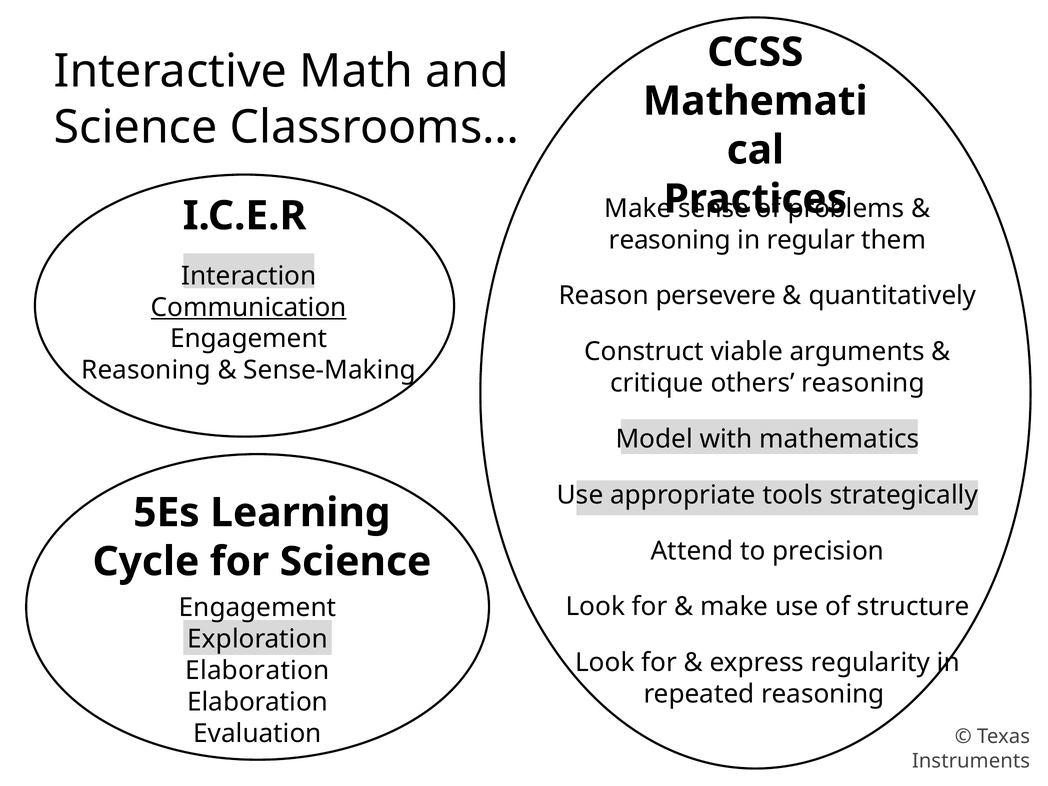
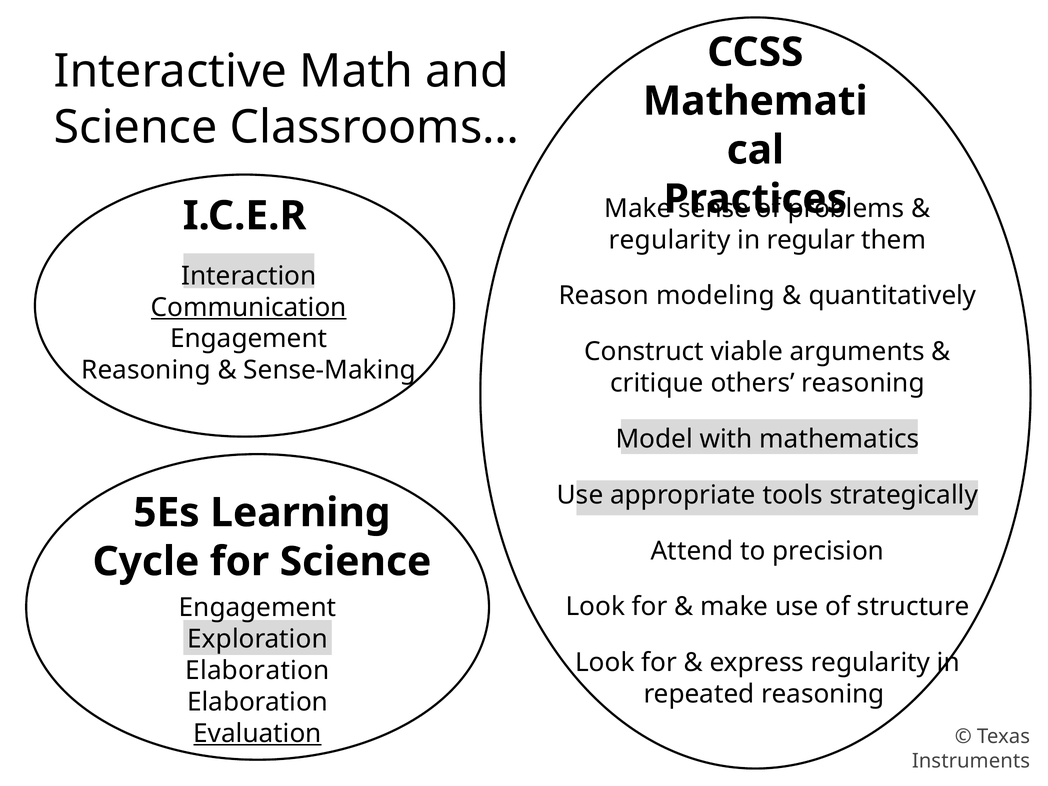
reasoning: reasoning -> regularity (670, 240)
persevere: persevere -> modeling (716, 296)
Evaluation underline: none -> present (258, 734)
